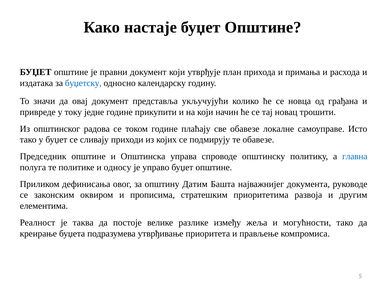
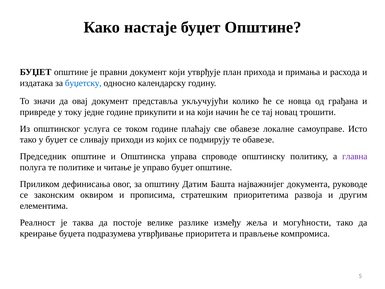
радова: радова -> услуга (97, 129)
главна colour: blue -> purple (355, 156)
односу: односу -> читање (118, 167)
